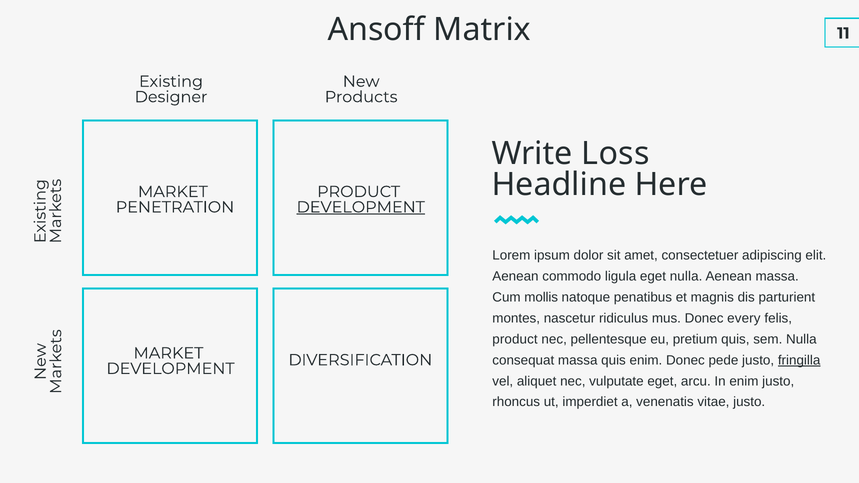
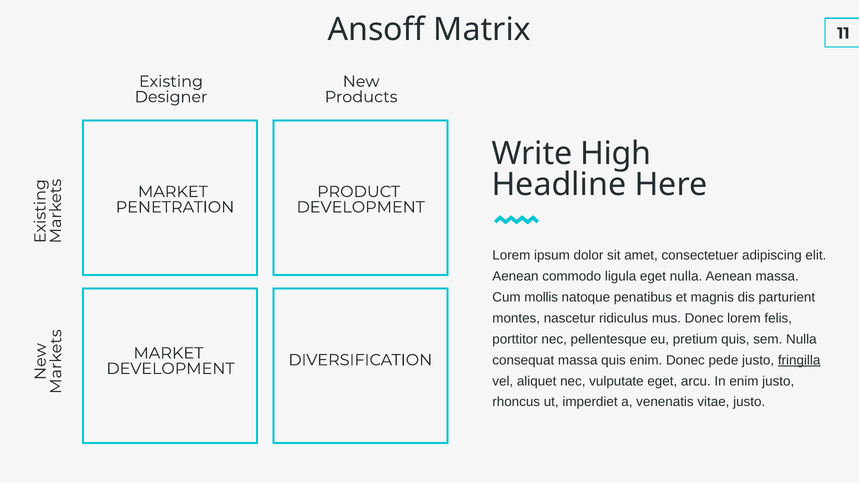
Loss: Loss -> High (616, 154)
DEVELOPMENT underline: present -> none (361, 207)
Donec every: every -> lorem (744, 318)
product: product -> porttitor (515, 339)
